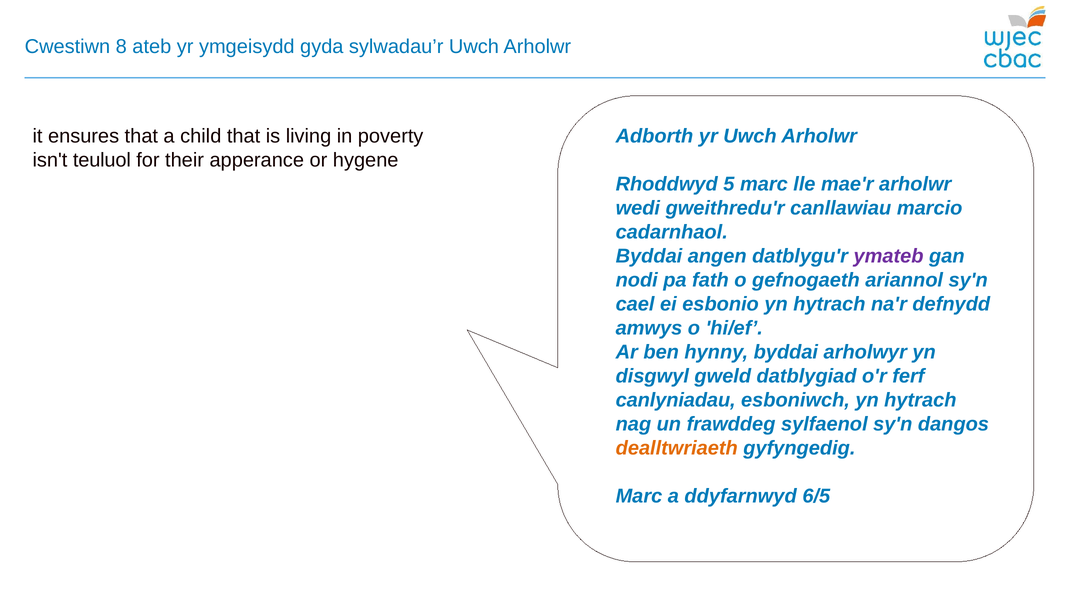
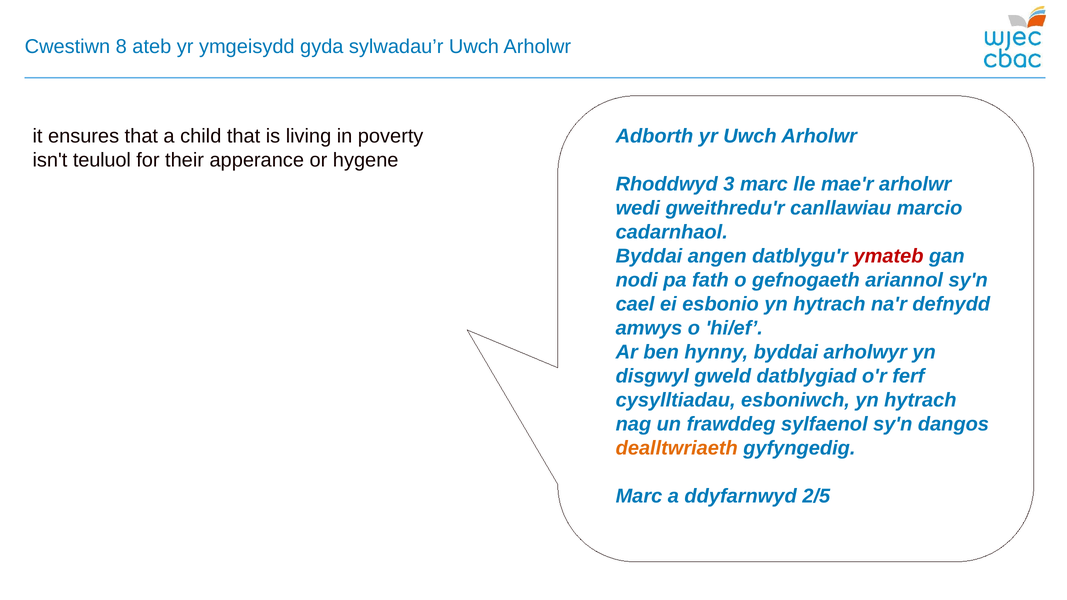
5: 5 -> 3 (729, 184)
ymateb colour: purple -> red (889, 256)
canlyniadau: canlyniadau -> cysylltiadau (676, 400)
6/5: 6/5 -> 2/5 (816, 496)
